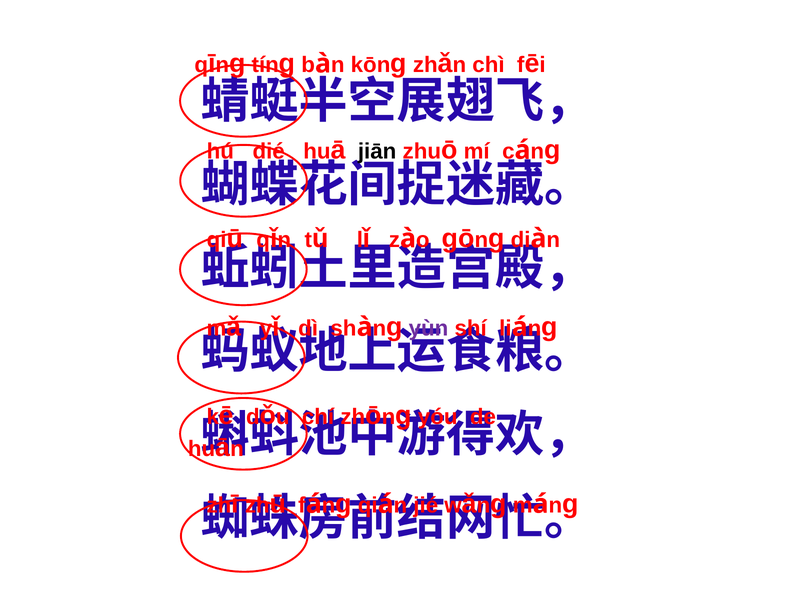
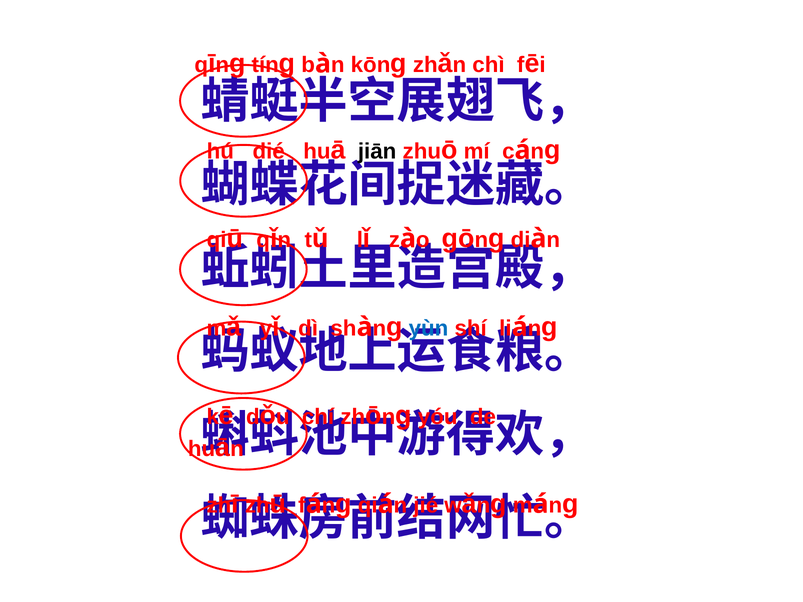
yùn colour: purple -> blue (428, 329)
